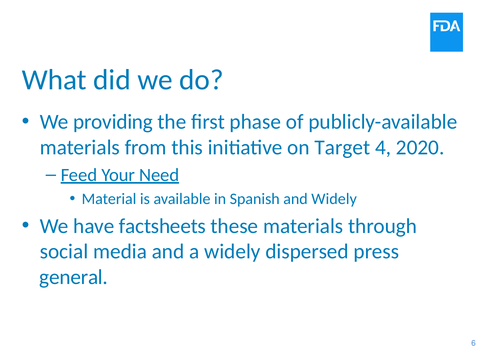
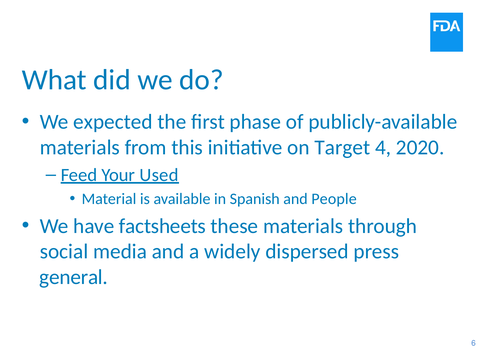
providing: providing -> expected (113, 122)
Need: Need -> Used (159, 175)
and Widely: Widely -> People (334, 199)
